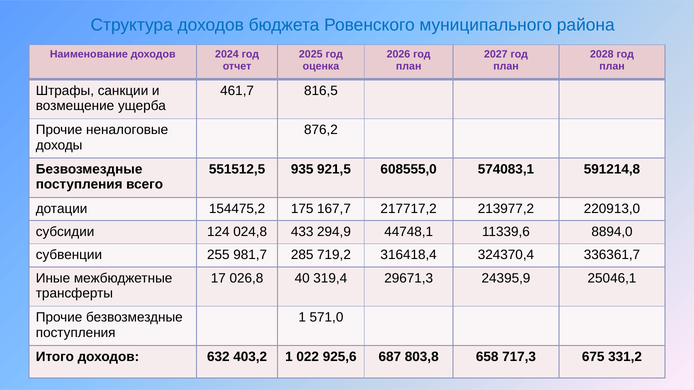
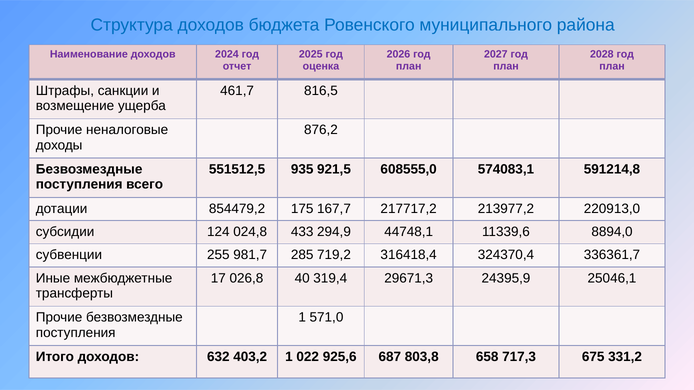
154475,2: 154475,2 -> 854479,2 (237, 209)
